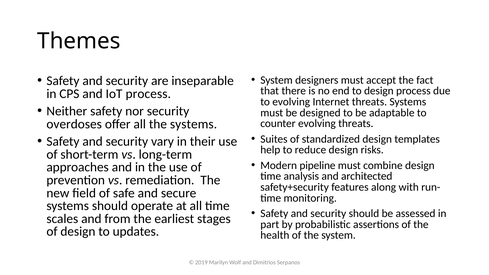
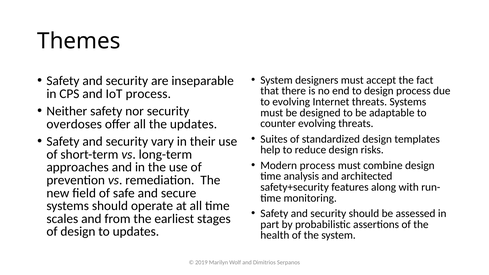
the systems: systems -> updates (194, 124)
Modern pipeline: pipeline -> process (317, 165)
